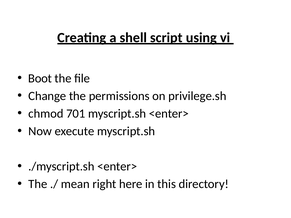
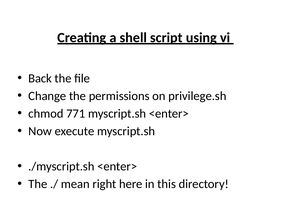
Boot: Boot -> Back (40, 78)
701: 701 -> 771 (76, 114)
